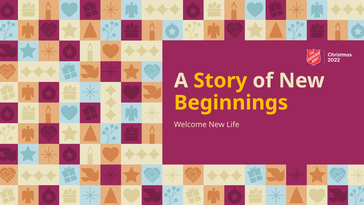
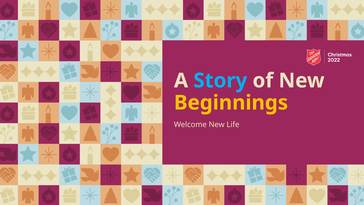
Story colour: yellow -> light blue (220, 81)
